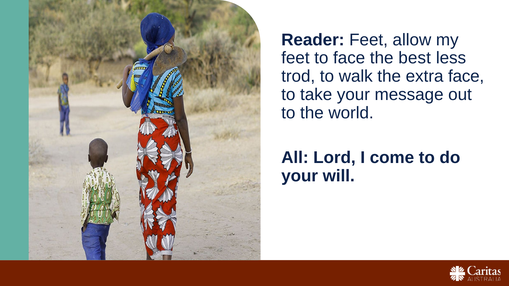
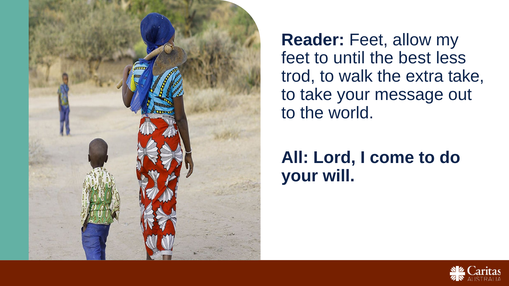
to face: face -> until (349, 58)
extra face: face -> take (466, 76)
